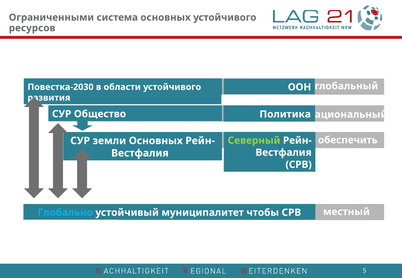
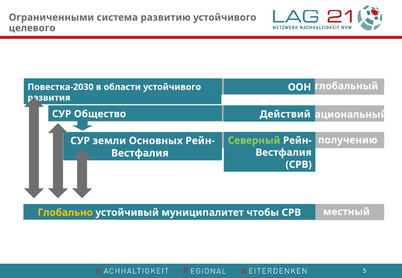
система основных: основных -> развитию (166, 17)
ресурсов: ресурсов -> целевого (32, 28)
Политика: Политика -> Действий (285, 114)
обеспечить: обеспечить -> получению (348, 140)
Глобально colour: light blue -> yellow (65, 213)
